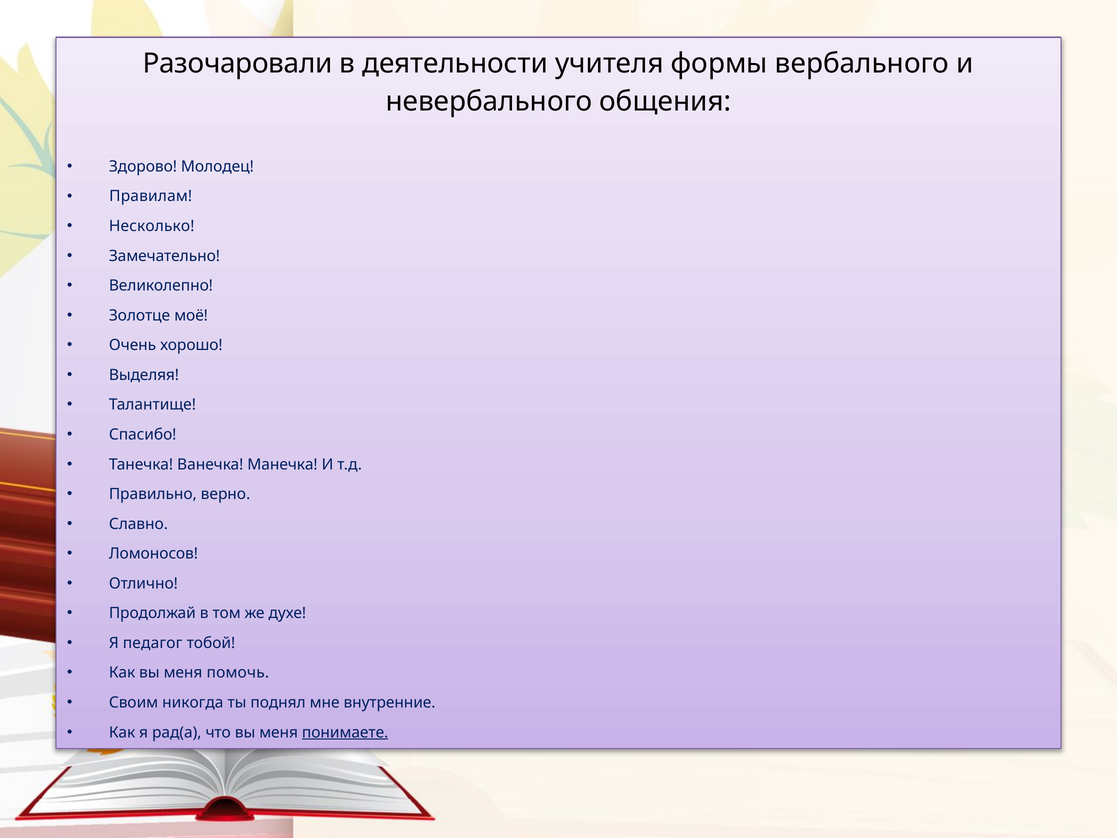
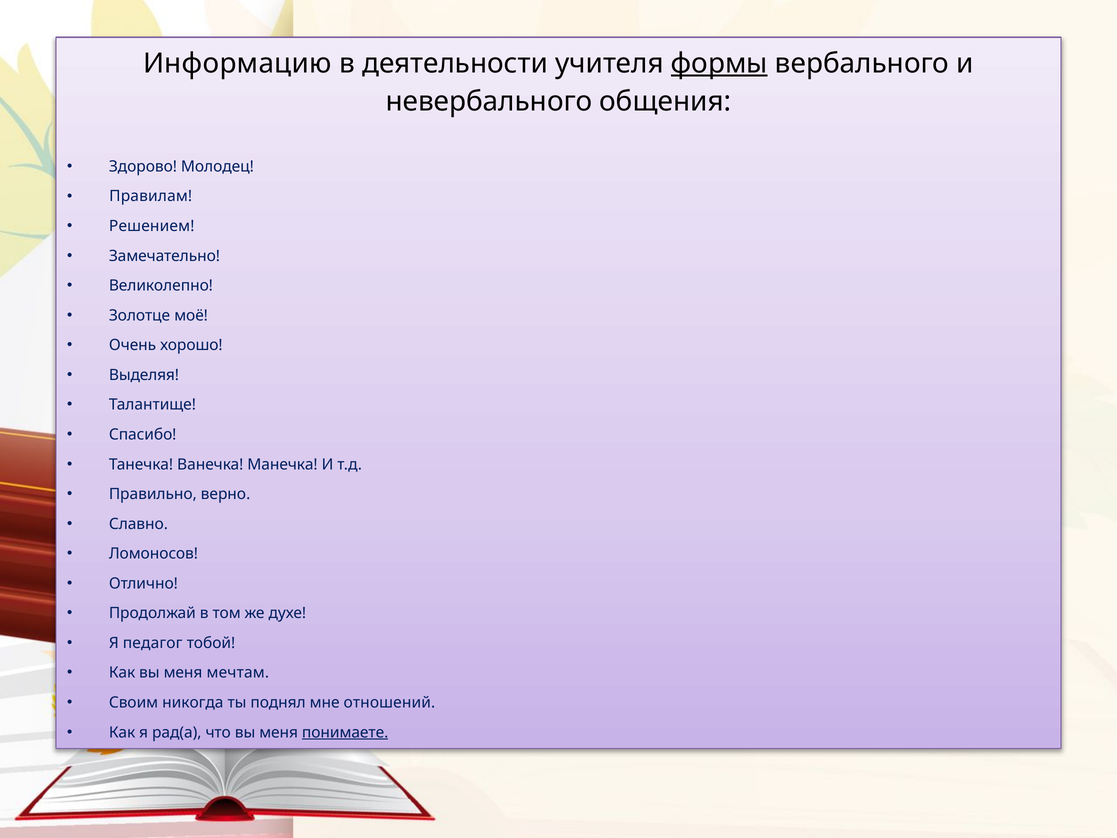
Разочаровали: Разочаровали -> Информацию (237, 63)
формы underline: none -> present (719, 63)
Несколько: Несколько -> Решением (152, 226)
помочь: помочь -> мечтам (238, 673)
внутренние: внутренние -> отношений (389, 702)
